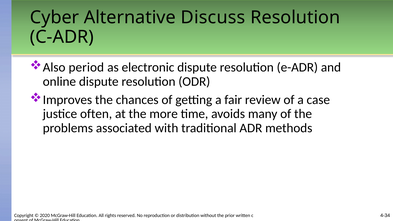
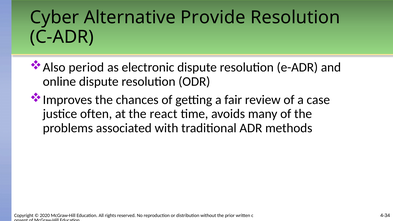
Discuss: Discuss -> Provide (213, 17)
more: more -> react (164, 114)
